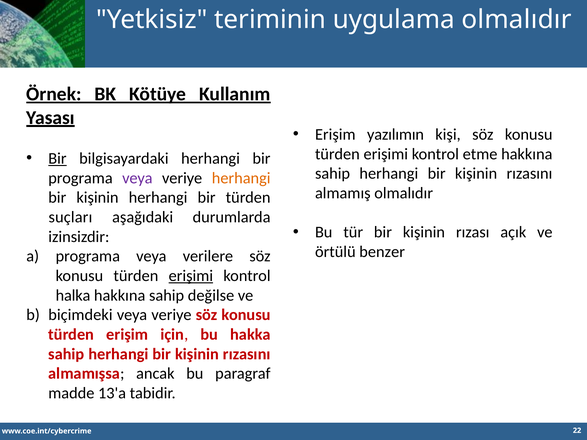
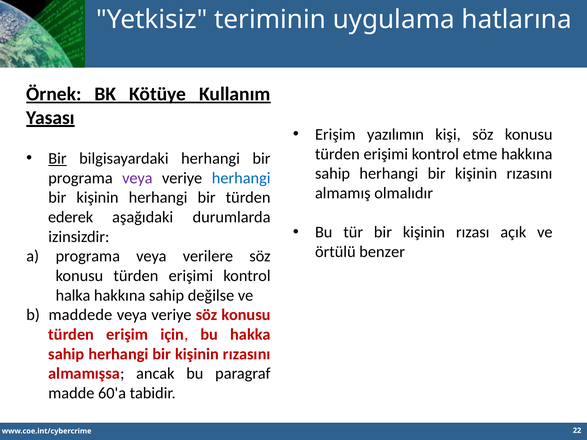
uygulama olmalıdır: olmalıdır -> hatlarına (517, 19)
herhangi colour: orange -> blue (241, 178)
suçları: suçları -> ederek (71, 217)
erişimi underline: present -> none (191, 276)
biçimdeki: biçimdeki -> maddede (80, 315)
13'a: 13'a -> 60'a (112, 393)
